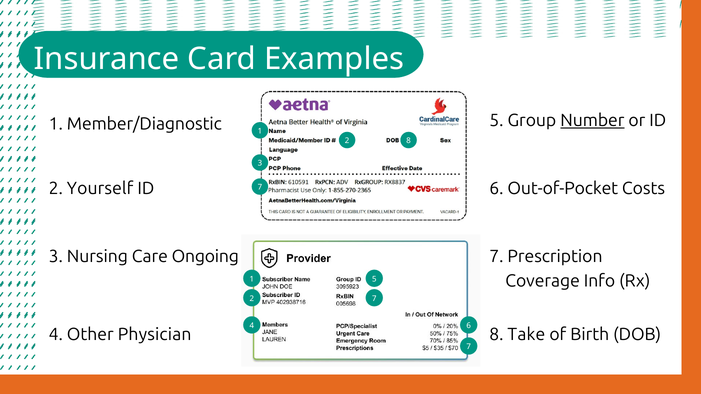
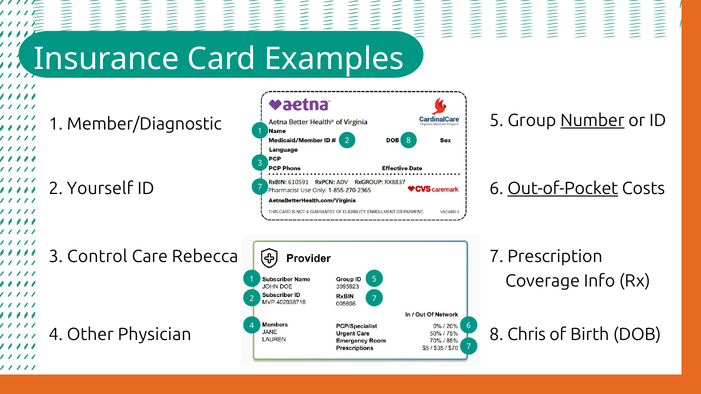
Out-of-Pocket underline: none -> present (563, 189)
Nursing: Nursing -> Control (97, 257)
Ongoing: Ongoing -> Rebecca (205, 257)
Take: Take -> Chris (527, 335)
